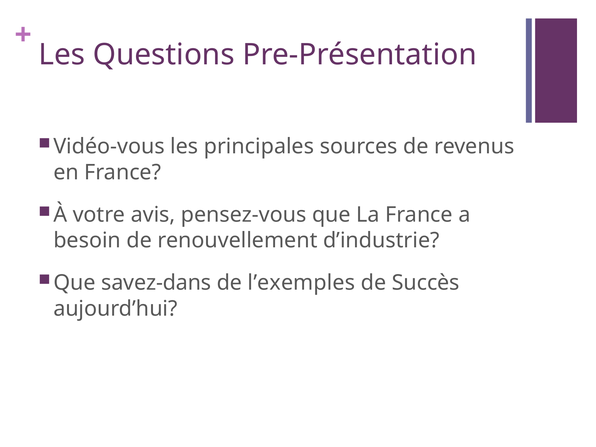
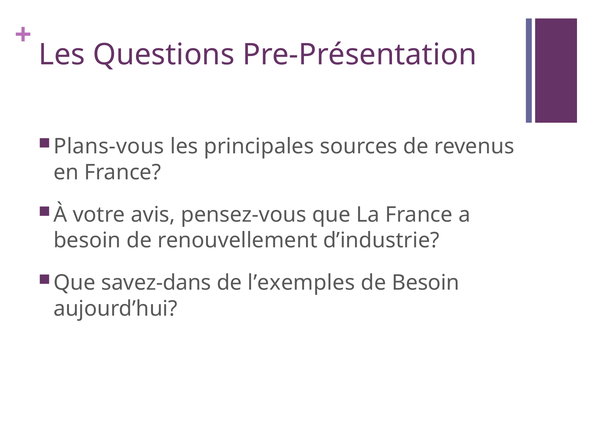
Vidéo-vous: Vidéo-vous -> Plans-vous (109, 147)
de Succès: Succès -> Besoin (426, 283)
